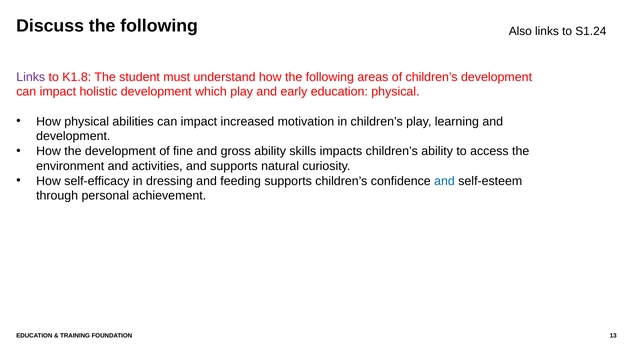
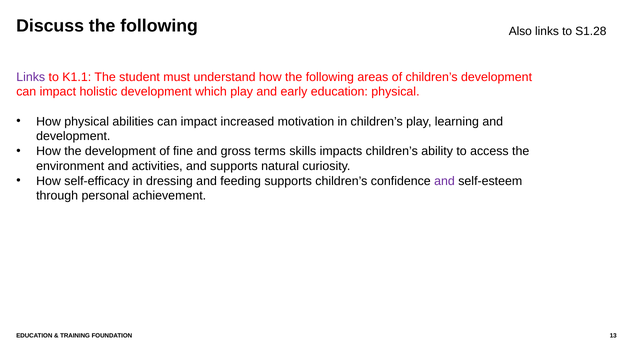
S1.24: S1.24 -> S1.28 (591, 31)
K1.8: K1.8 -> K1.1 (77, 77)
gross ability: ability -> terms (270, 151)
and colour: blue -> purple (445, 181)
